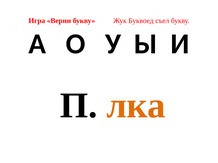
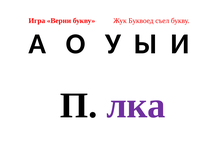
лка colour: orange -> purple (136, 106)
